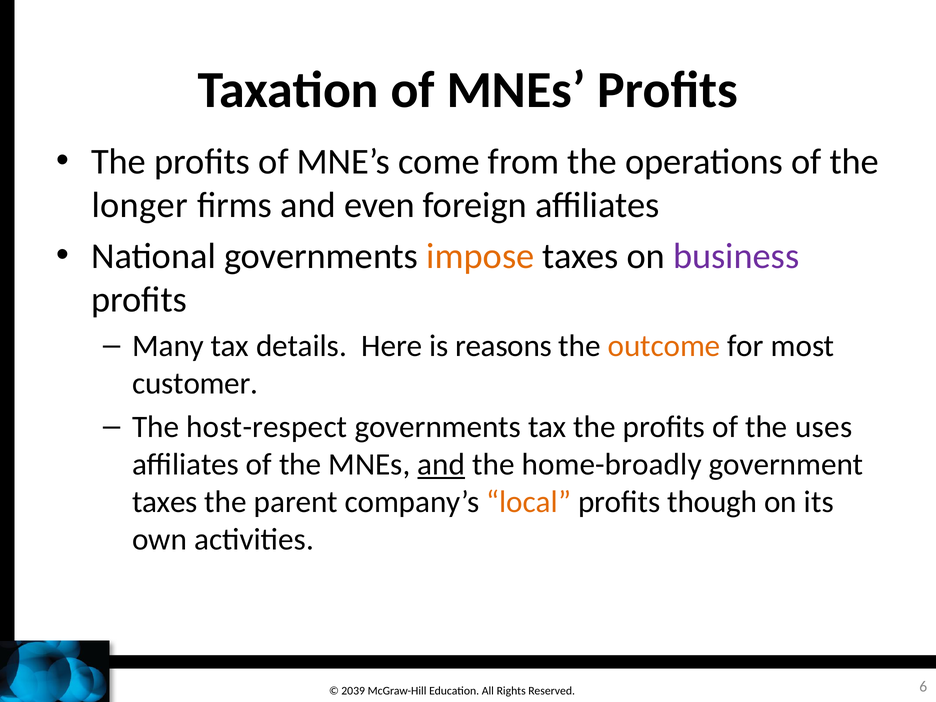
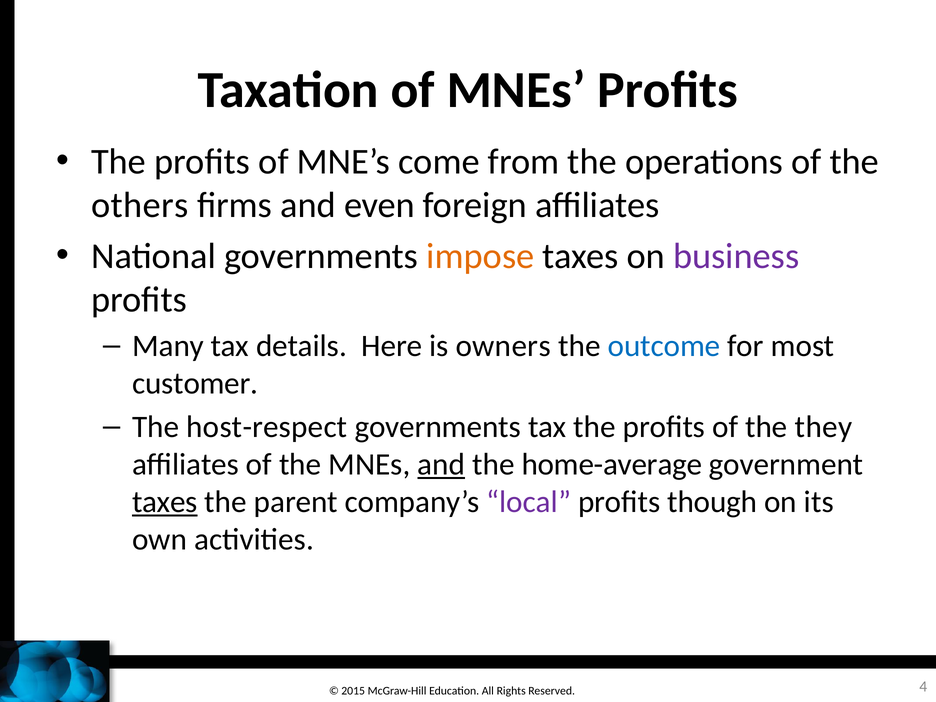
longer: longer -> others (140, 205)
reasons: reasons -> owners (503, 346)
outcome colour: orange -> blue (664, 346)
uses: uses -> they (824, 427)
home-broadly: home-broadly -> home-average (612, 465)
taxes underline: none -> present (165, 502)
local colour: orange -> purple (529, 502)
2039: 2039 -> 2015 (353, 691)
6: 6 -> 4 (923, 687)
